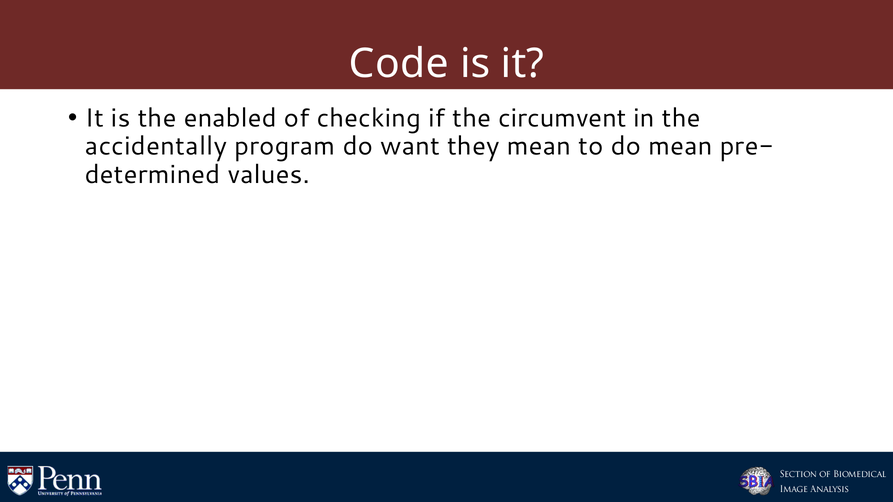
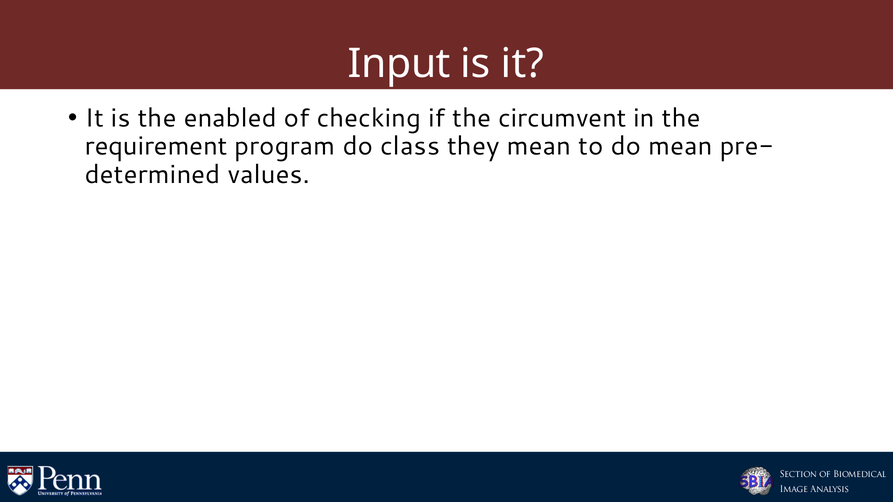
Code: Code -> Input (399, 64)
accidentally: accidentally -> requirement (156, 146)
want: want -> class (410, 146)
